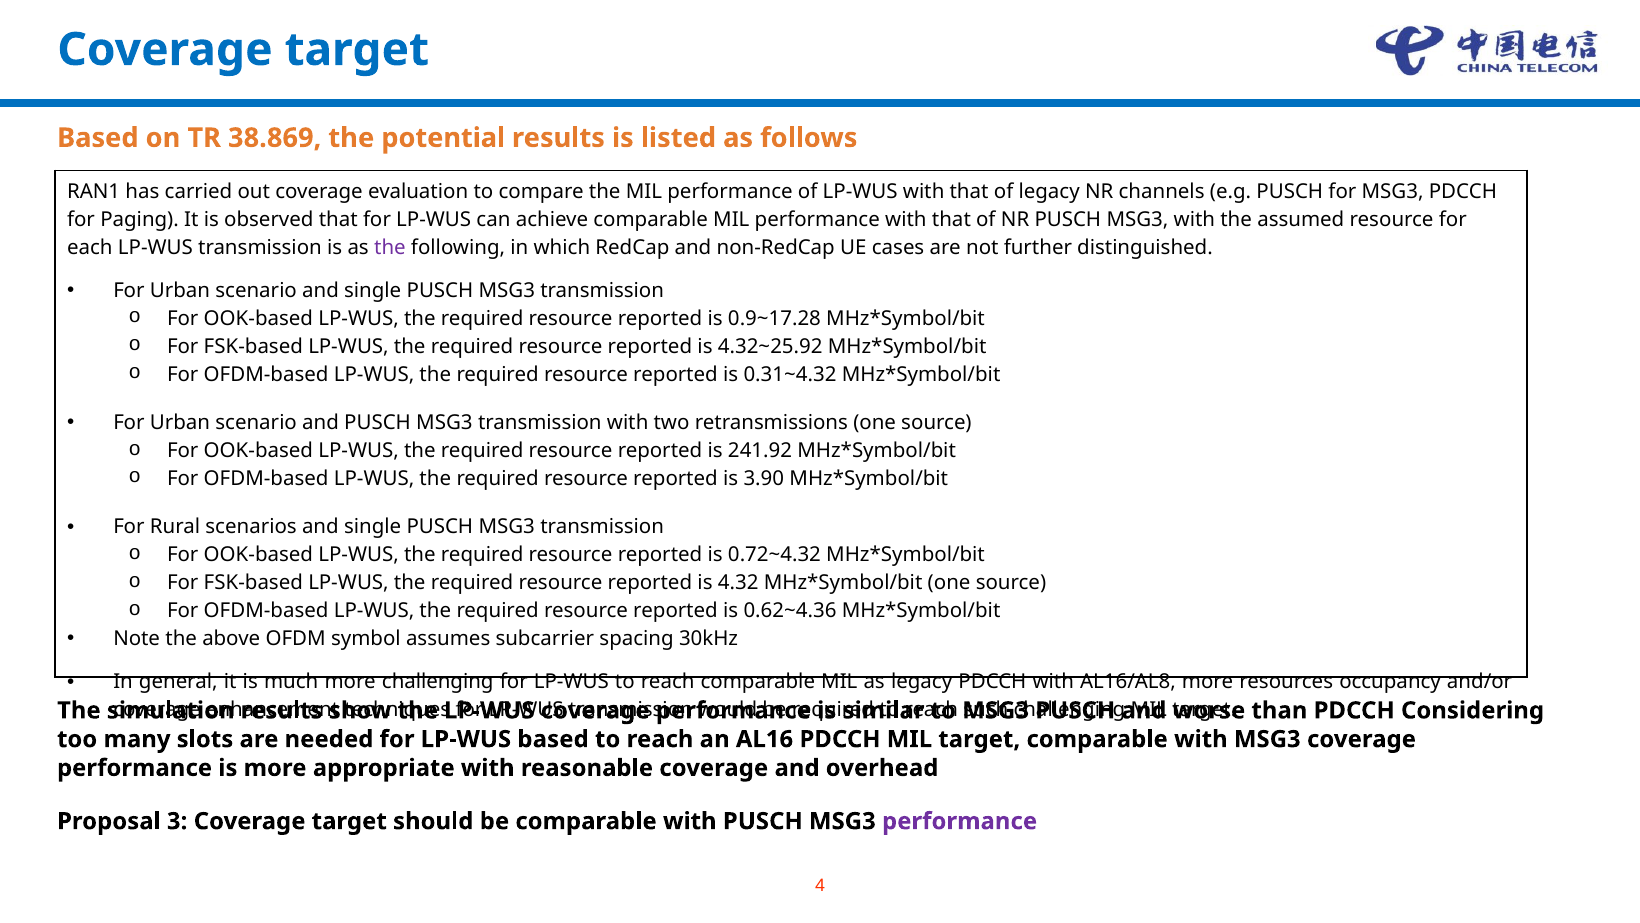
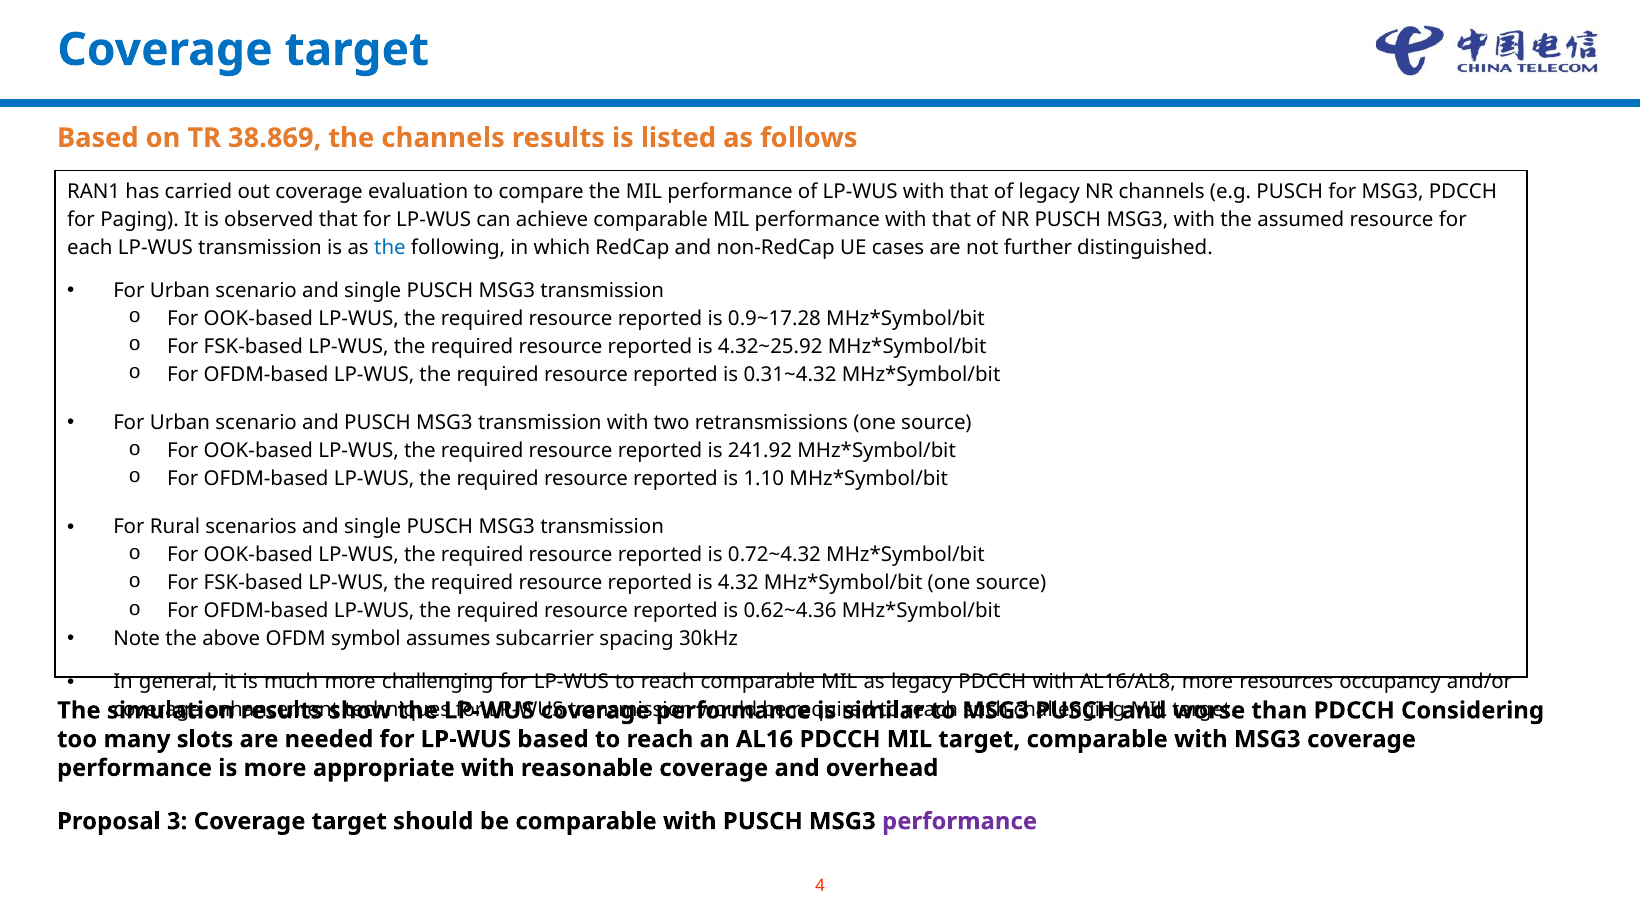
the potential: potential -> channels (443, 138)
the colour: purple -> blue (390, 247)
3.90: 3.90 -> 1.10 (764, 479)
